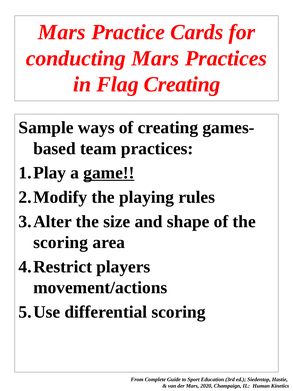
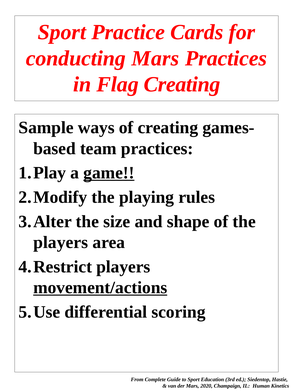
Mars: Mars -> Sport (62, 32)
scoring: scoring -> players (61, 242)
movement/actions underline: none -> present (100, 287)
